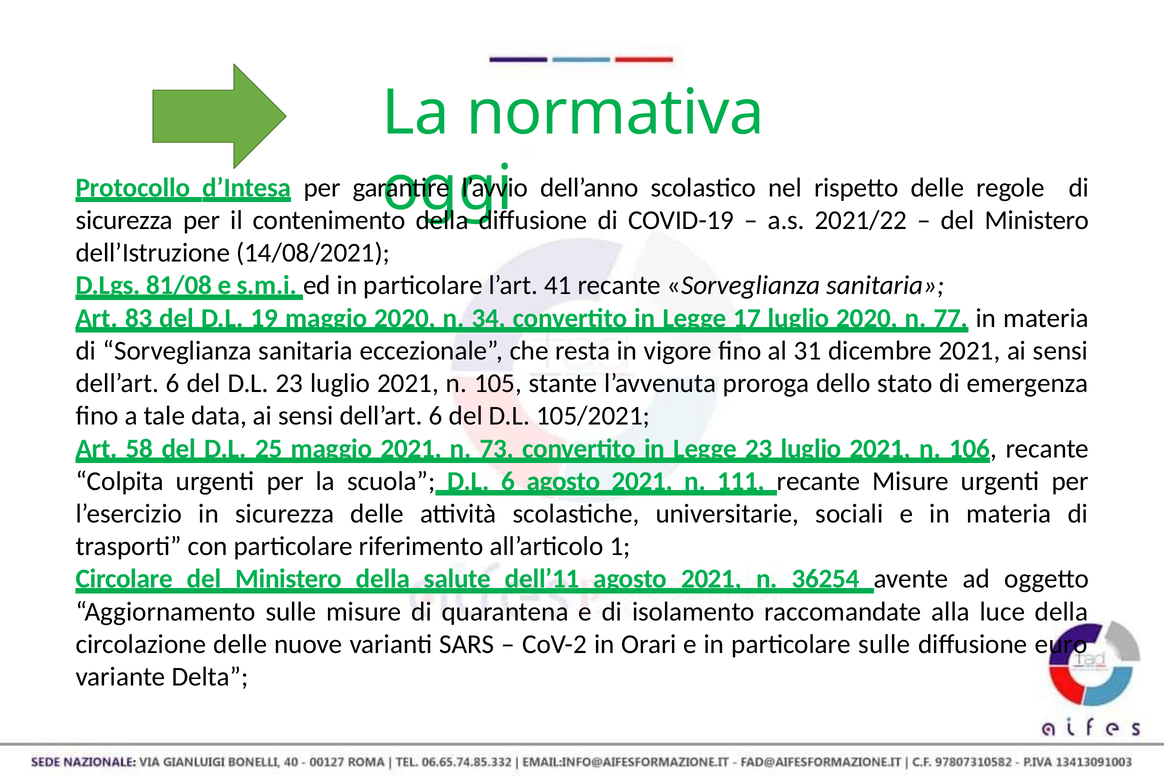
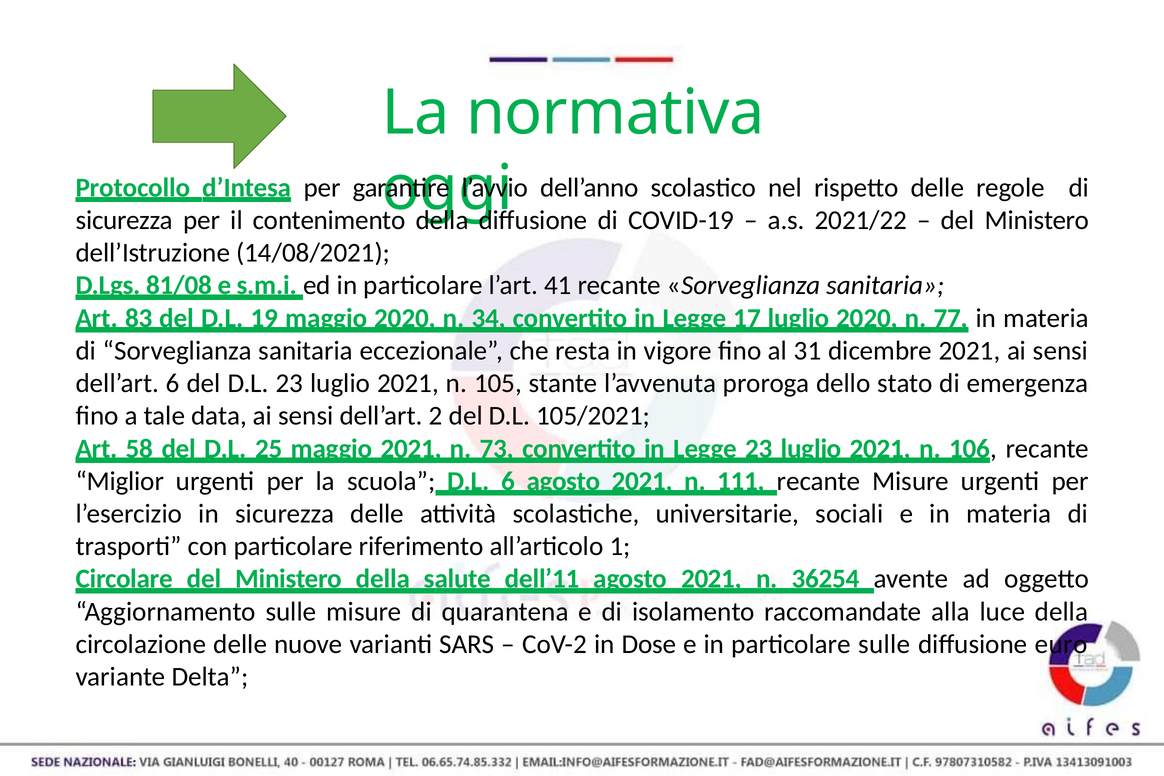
6: 6 -> 2 (436, 416)
Colpita: Colpita -> Miglior (120, 481)
Orari: Orari -> Dose (649, 644)
